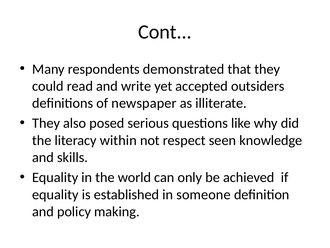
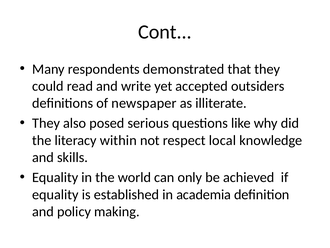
seen: seen -> local (222, 140)
someone: someone -> academia (204, 194)
